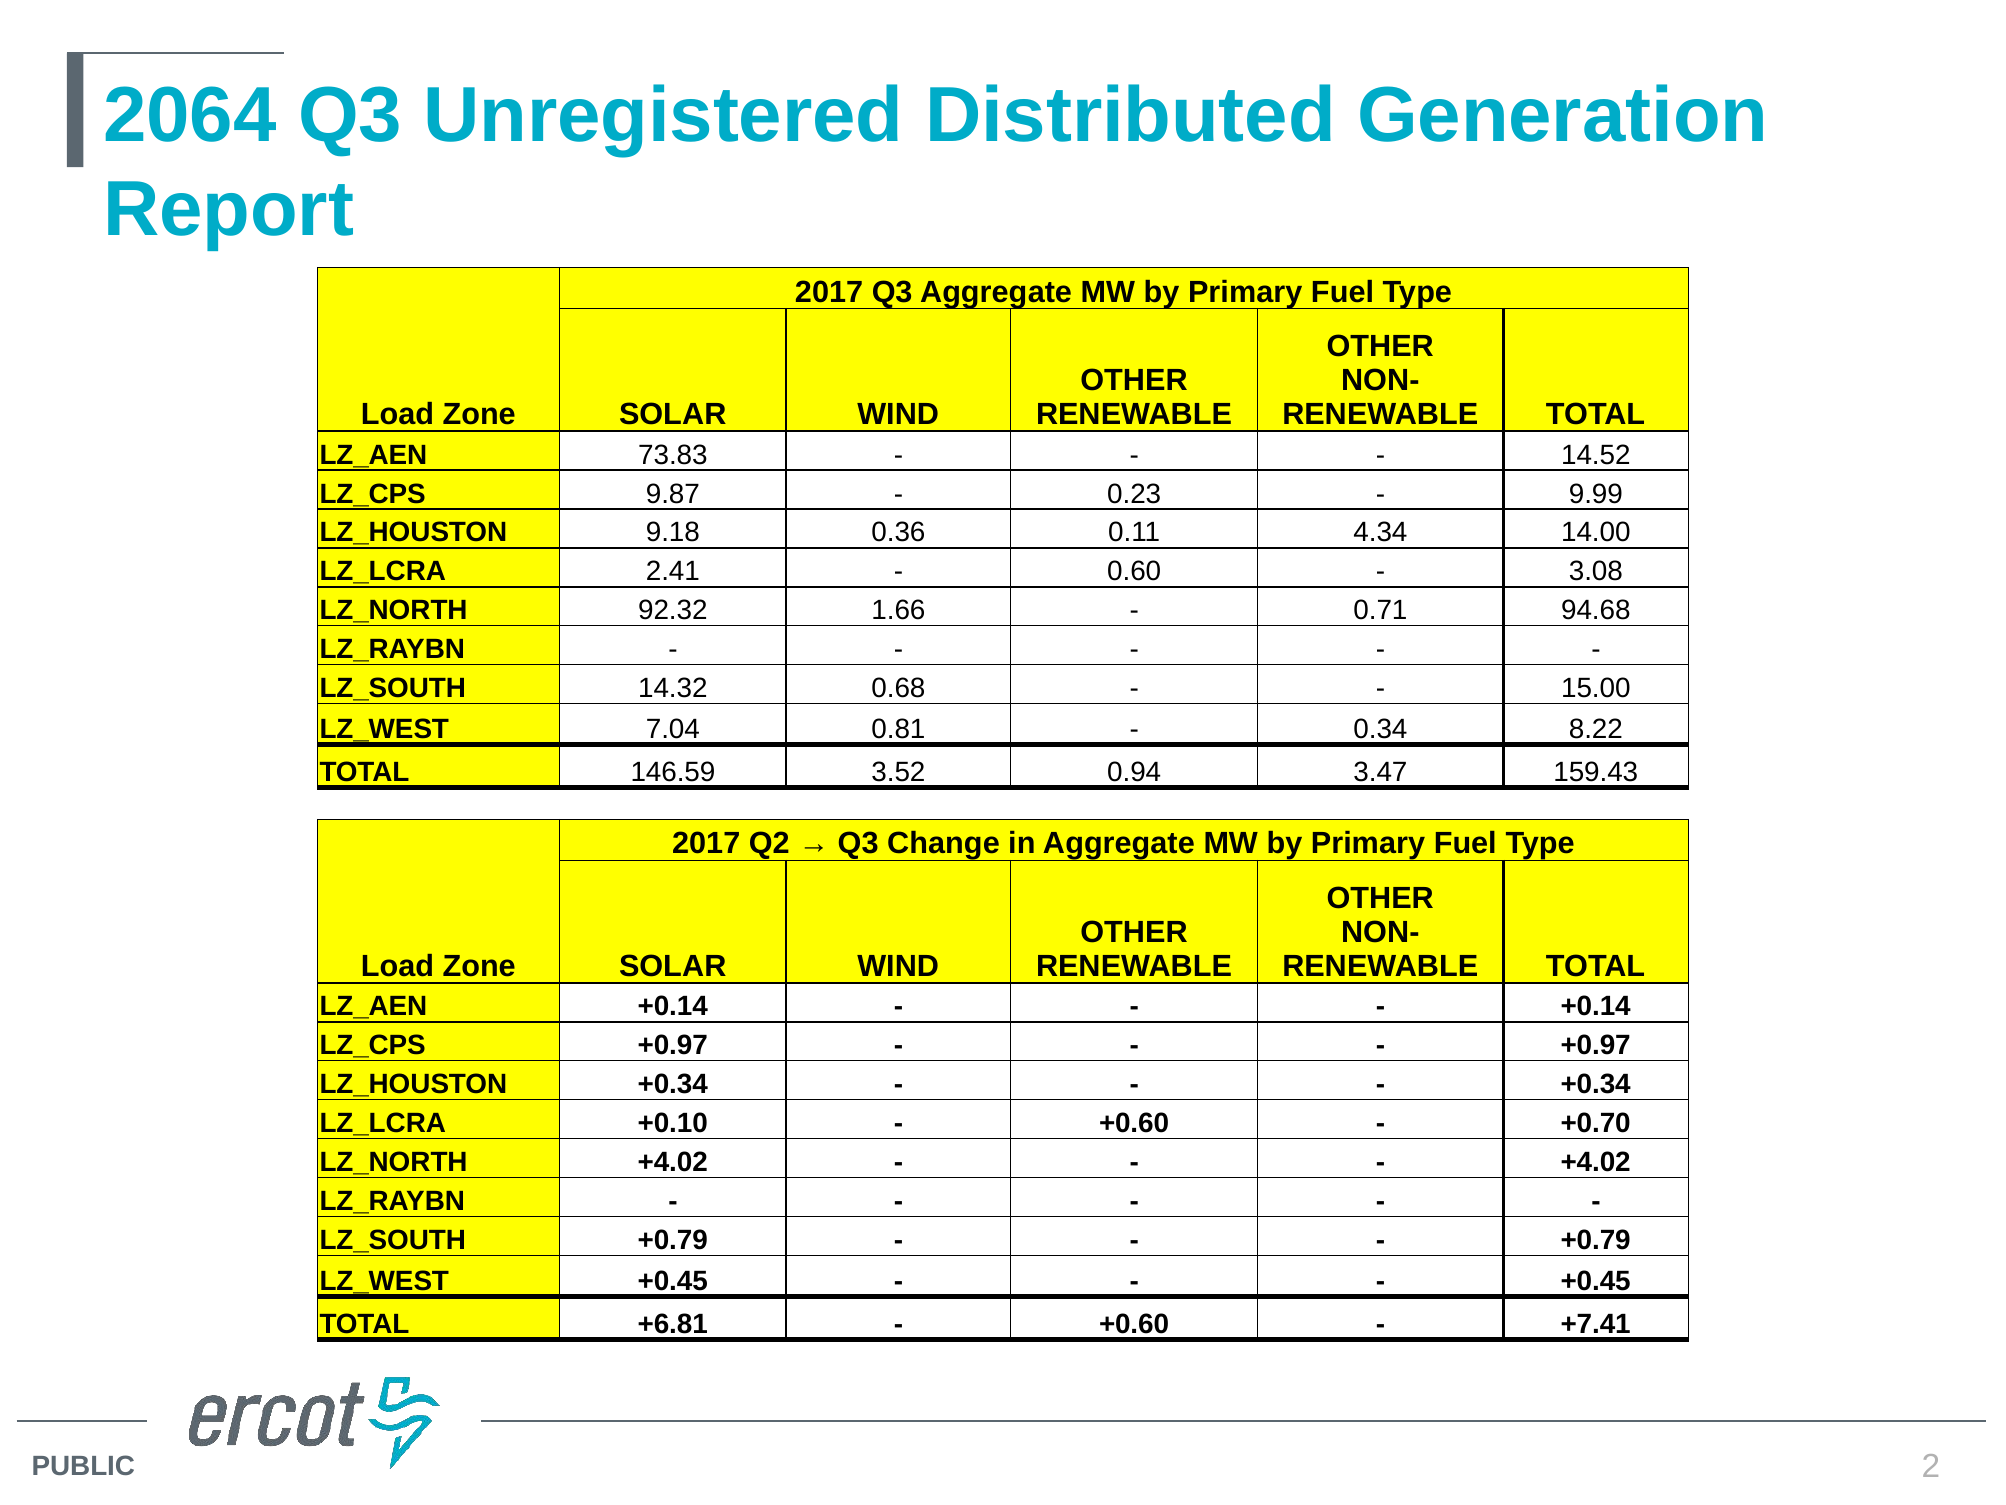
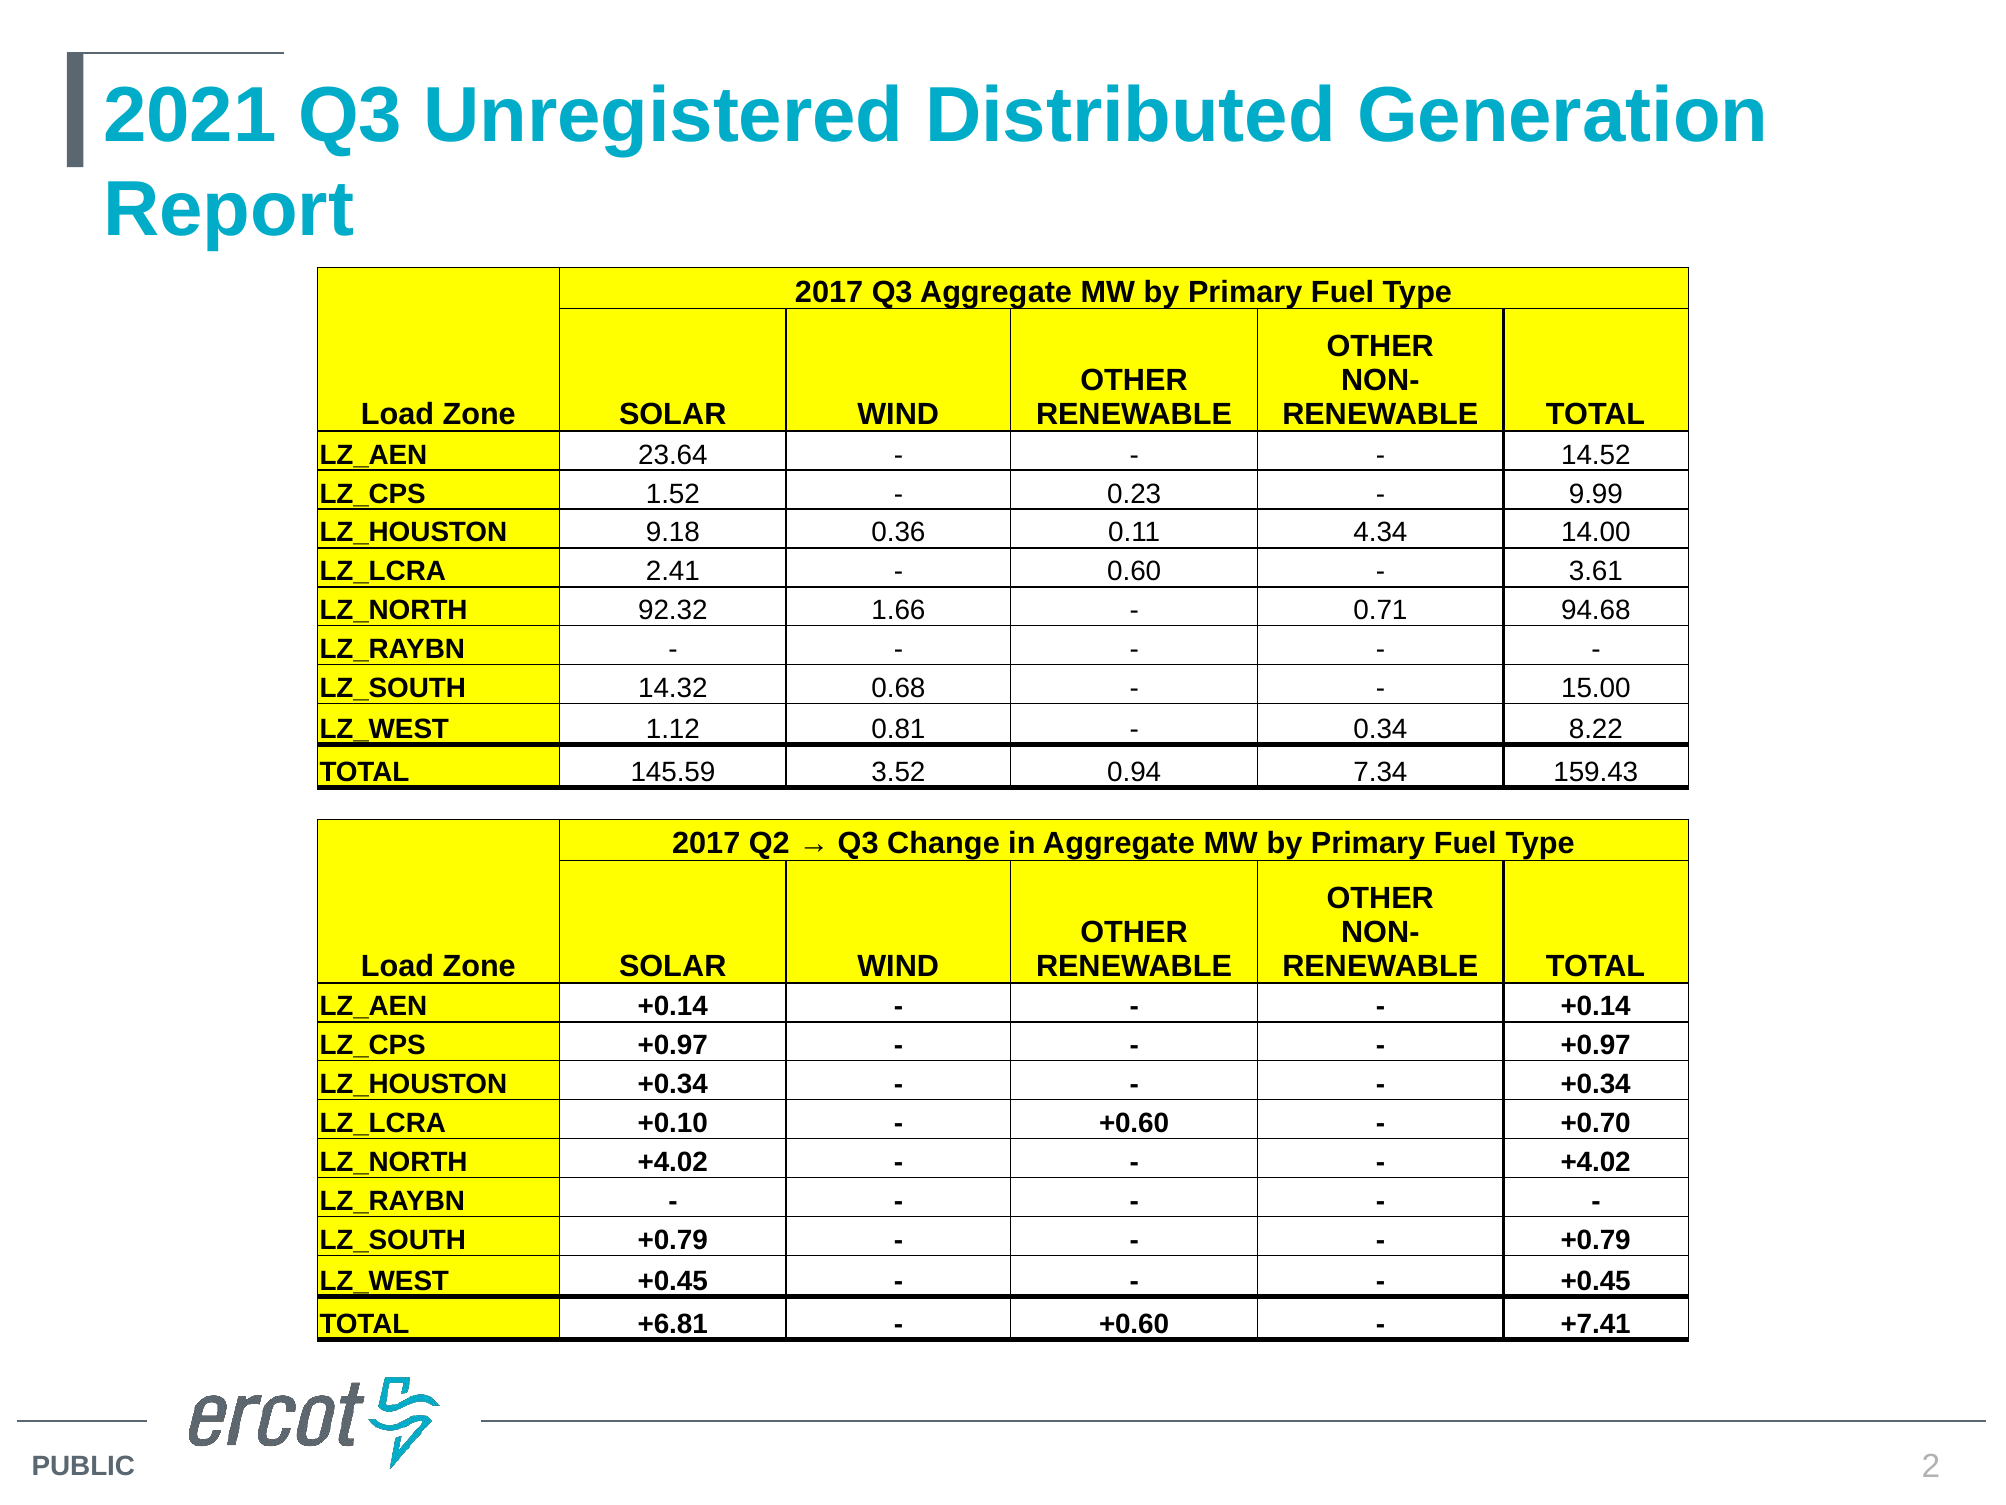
2064: 2064 -> 2021 (190, 116)
73.83: 73.83 -> 23.64 (673, 455)
9.87: 9.87 -> 1.52 (673, 494)
3.08: 3.08 -> 3.61 (1596, 572)
7.04: 7.04 -> 1.12 (673, 729)
146.59: 146.59 -> 145.59 (673, 772)
3.47: 3.47 -> 7.34 (1380, 772)
